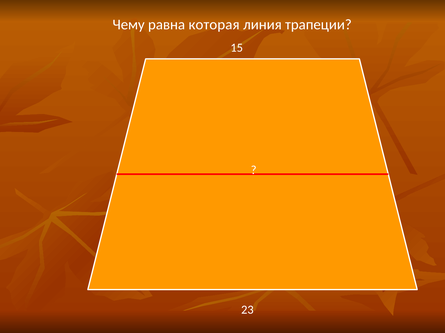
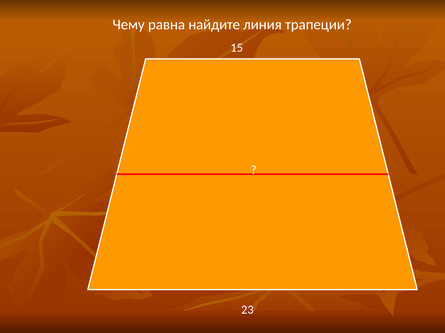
которая: которая -> найдите (214, 25)
